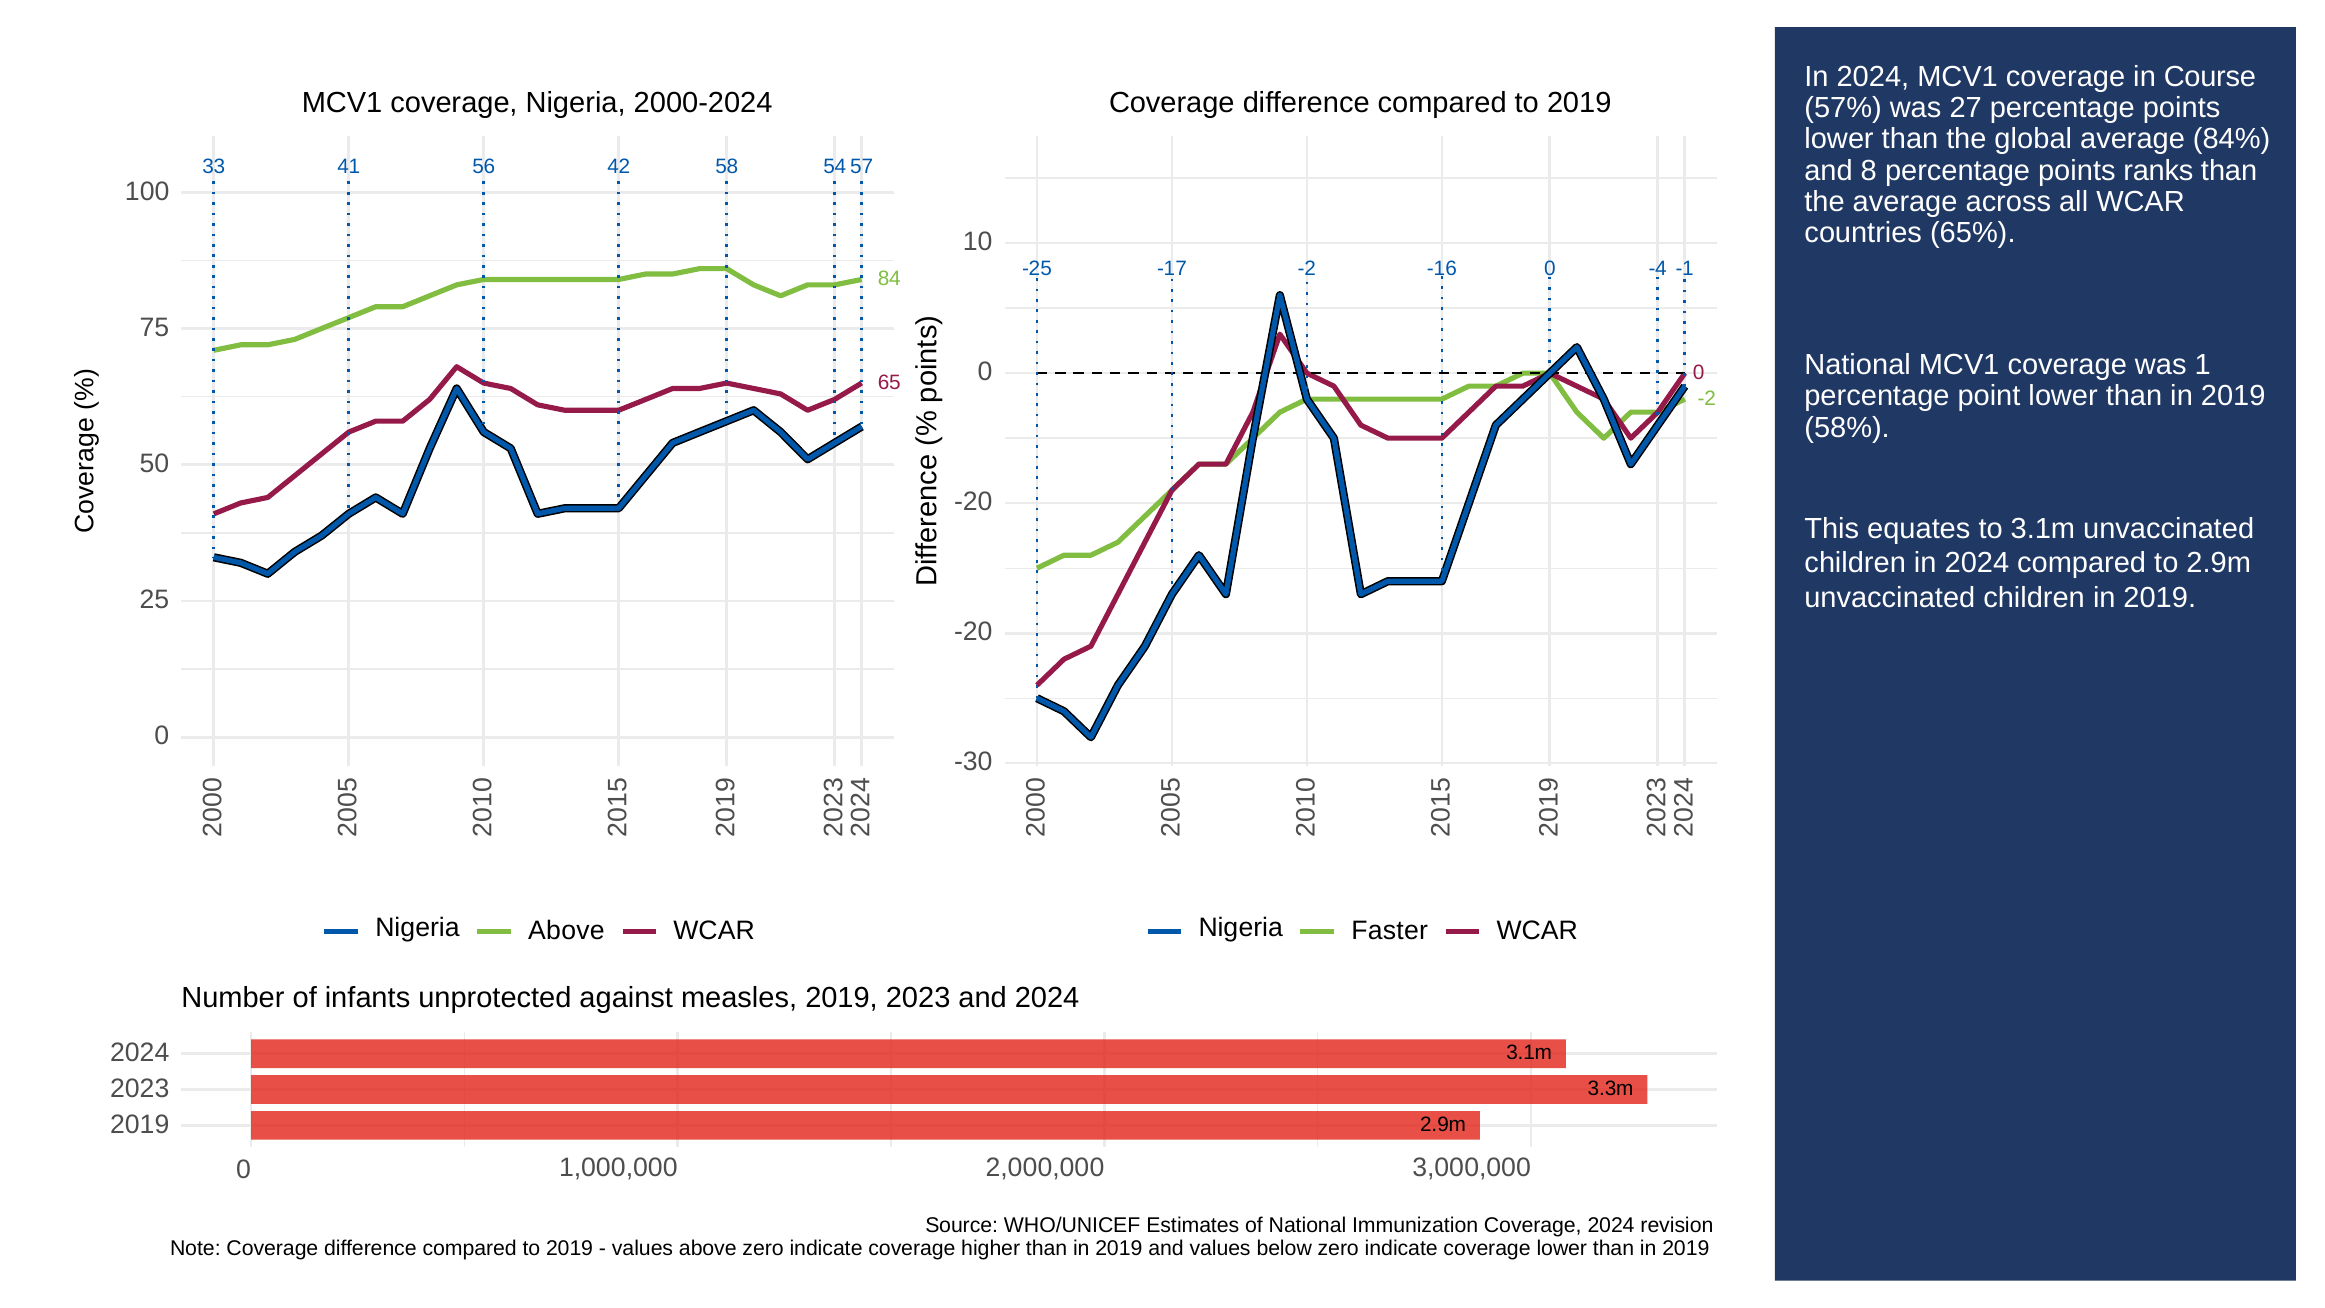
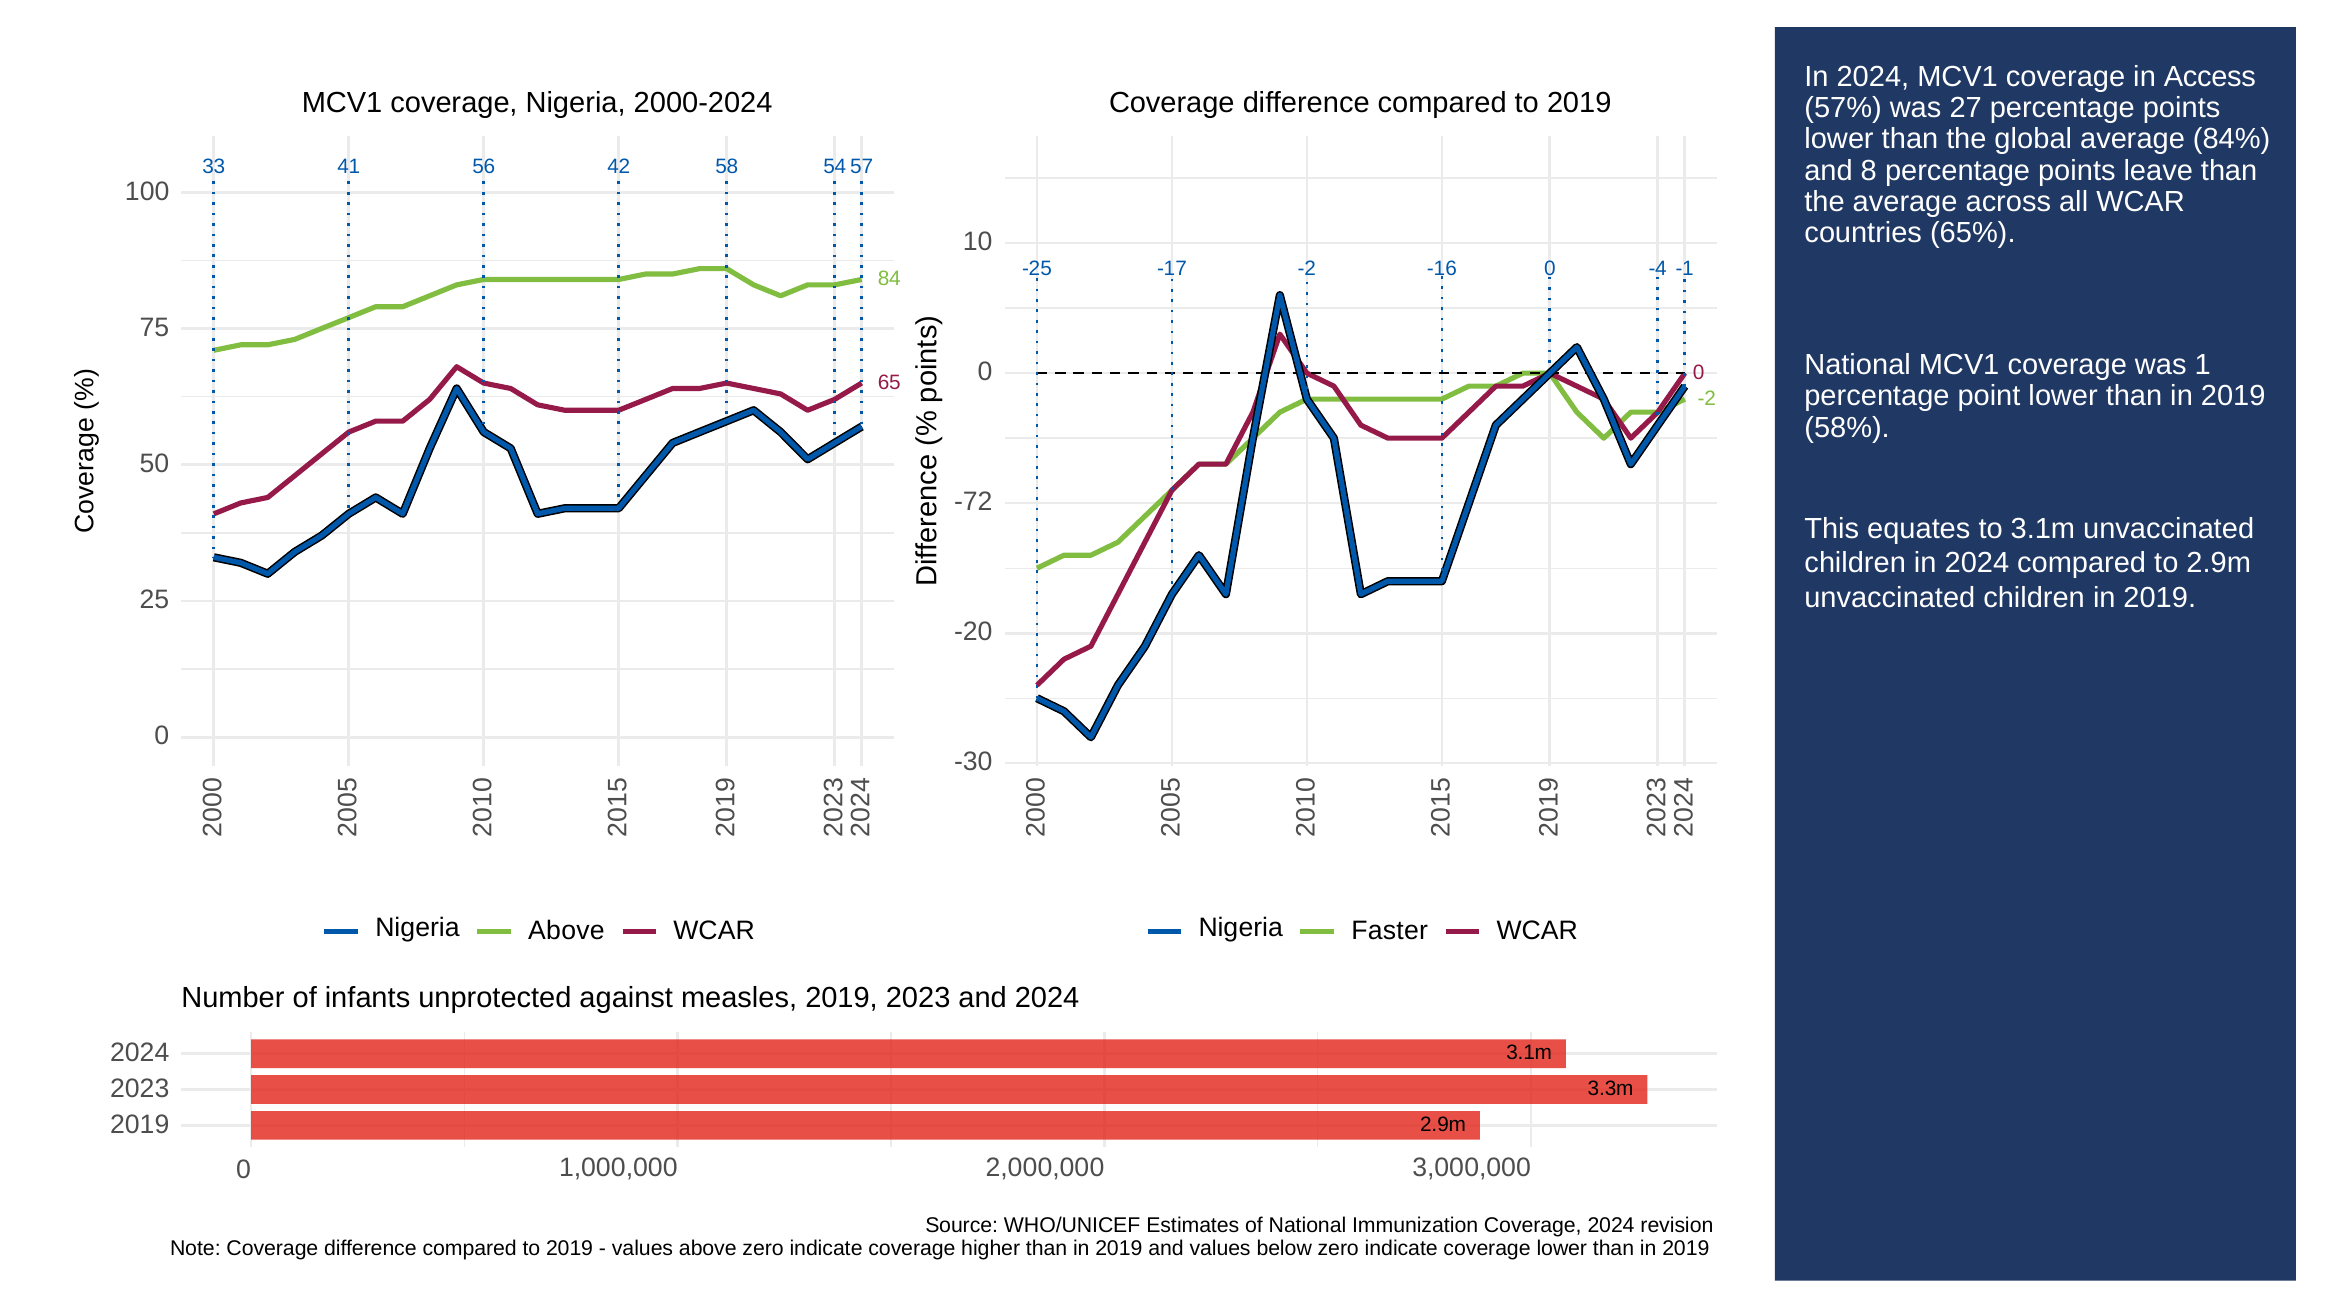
Course: Course -> Access (2210, 76)
ranks: ranks -> leave (2158, 171)
-20: -20 -> -72 (973, 502)
